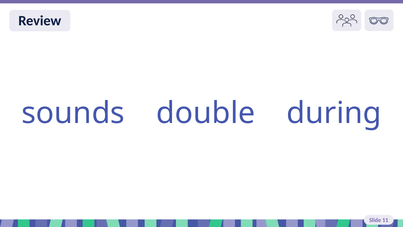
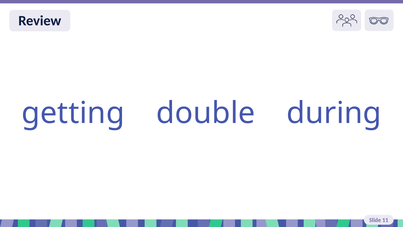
sounds: sounds -> getting (73, 113)
